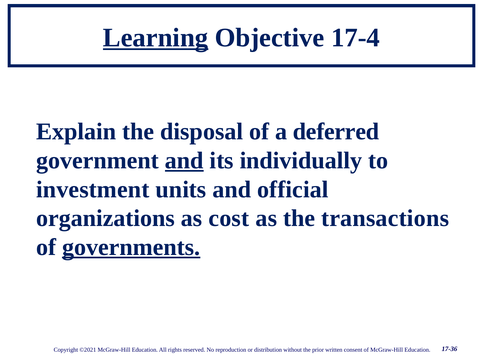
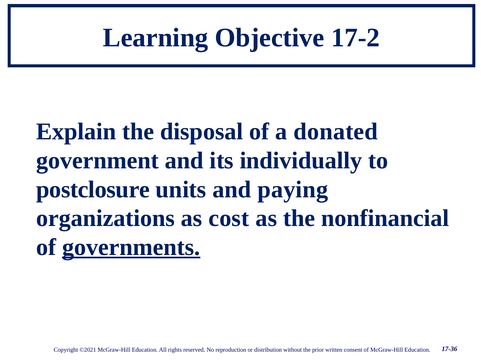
Learning underline: present -> none (156, 38)
17-4: 17-4 -> 17-2 (355, 38)
deferred: deferred -> donated (336, 132)
and underline: present -> none (184, 160)
investment: investment -> postclosure (93, 189)
official: official -> paying (293, 189)
transactions: transactions -> nonfinancial (385, 218)
